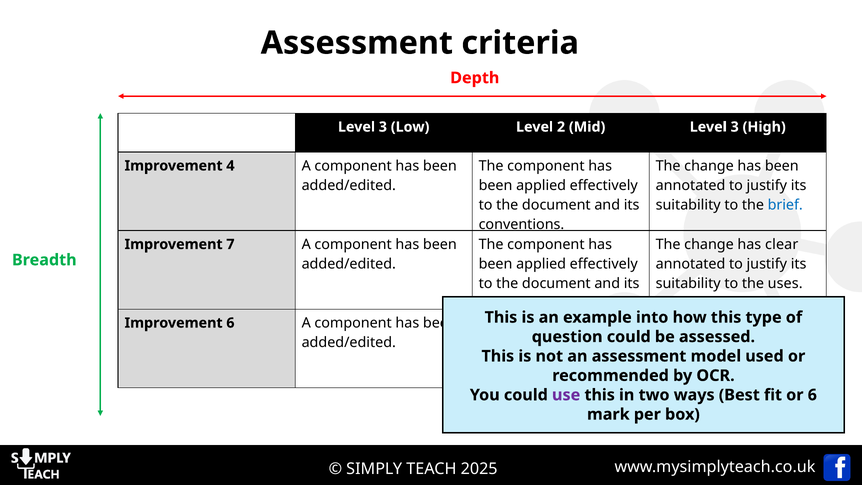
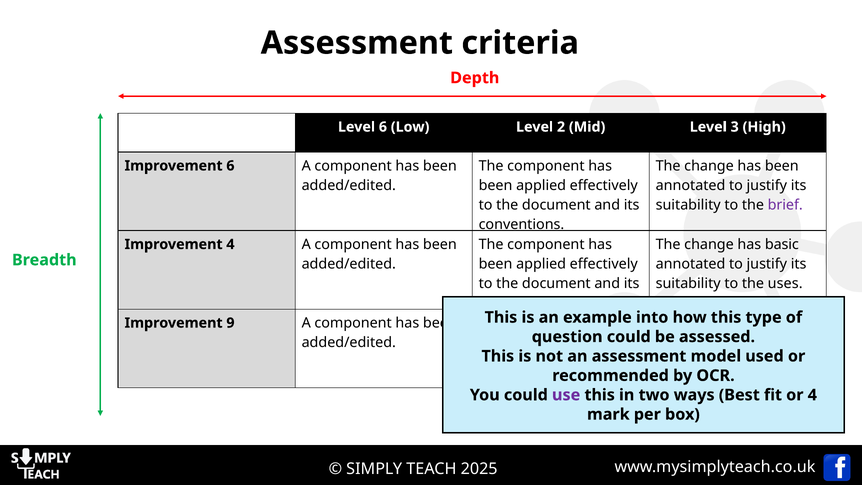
3: 3 -> 6 (383, 127)
Improvement 4: 4 -> 6 (230, 166)
brief colour: blue -> purple (785, 205)
clear: clear -> basic (782, 244)
Improvement 7: 7 -> 4 (230, 244)
Improvement 6: 6 -> 9 (230, 323)
or 6: 6 -> 4 (812, 395)
